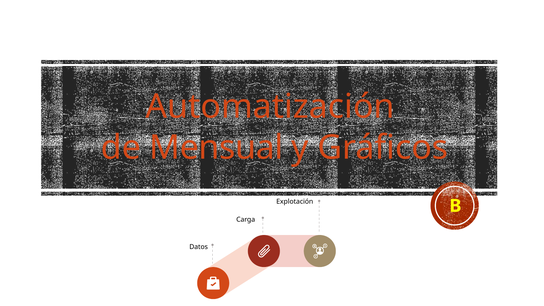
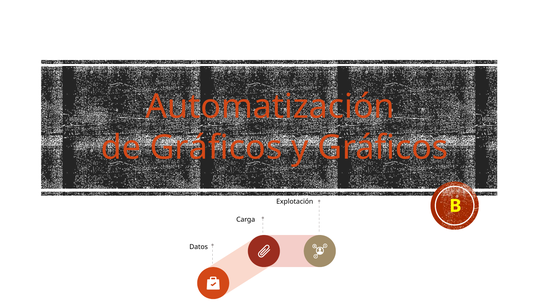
de Mensual: Mensual -> Gráficos (216, 147)
